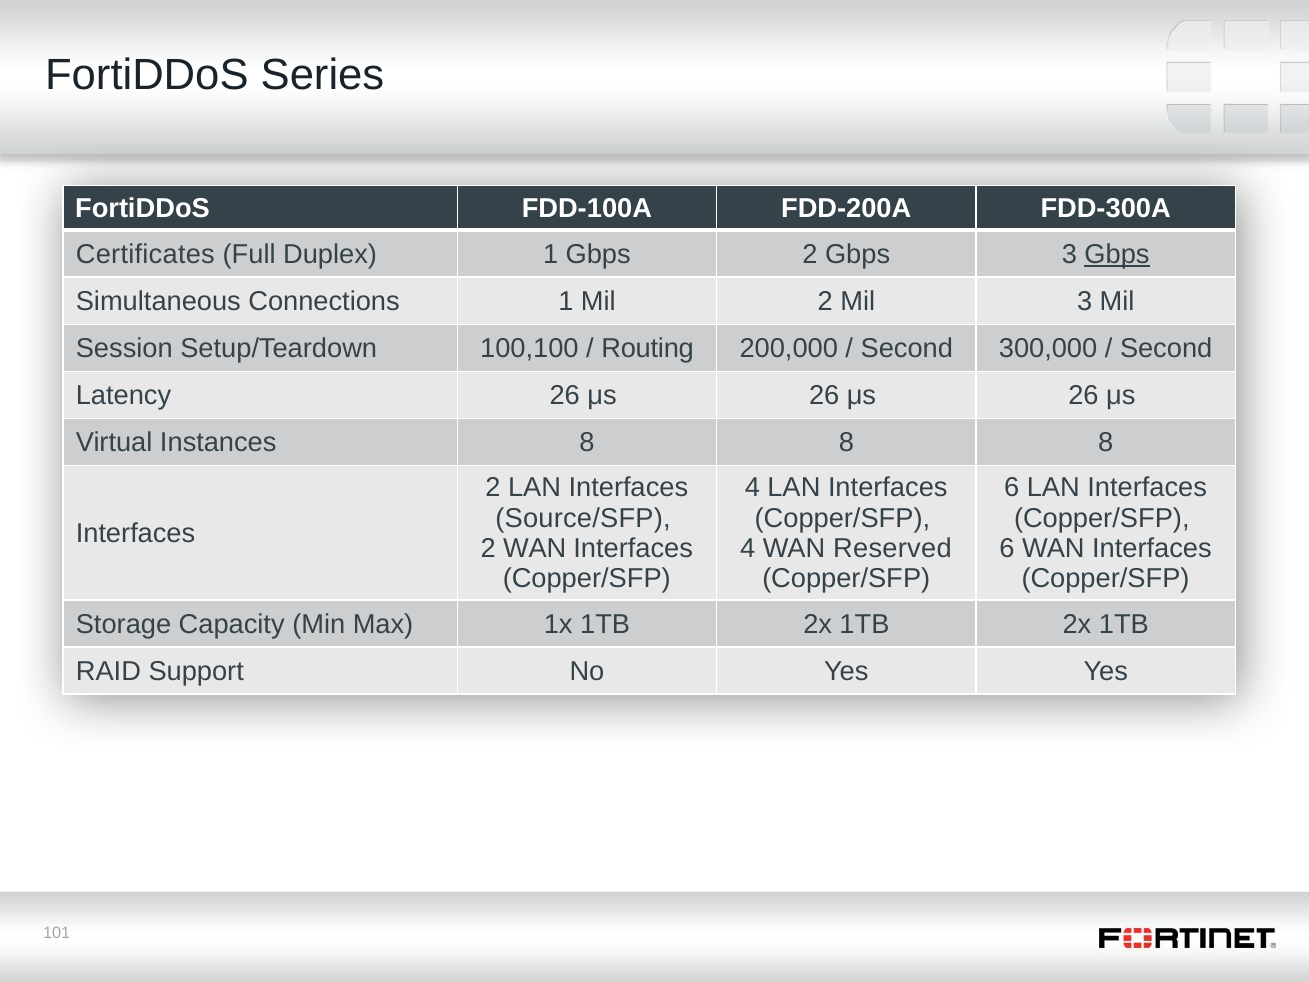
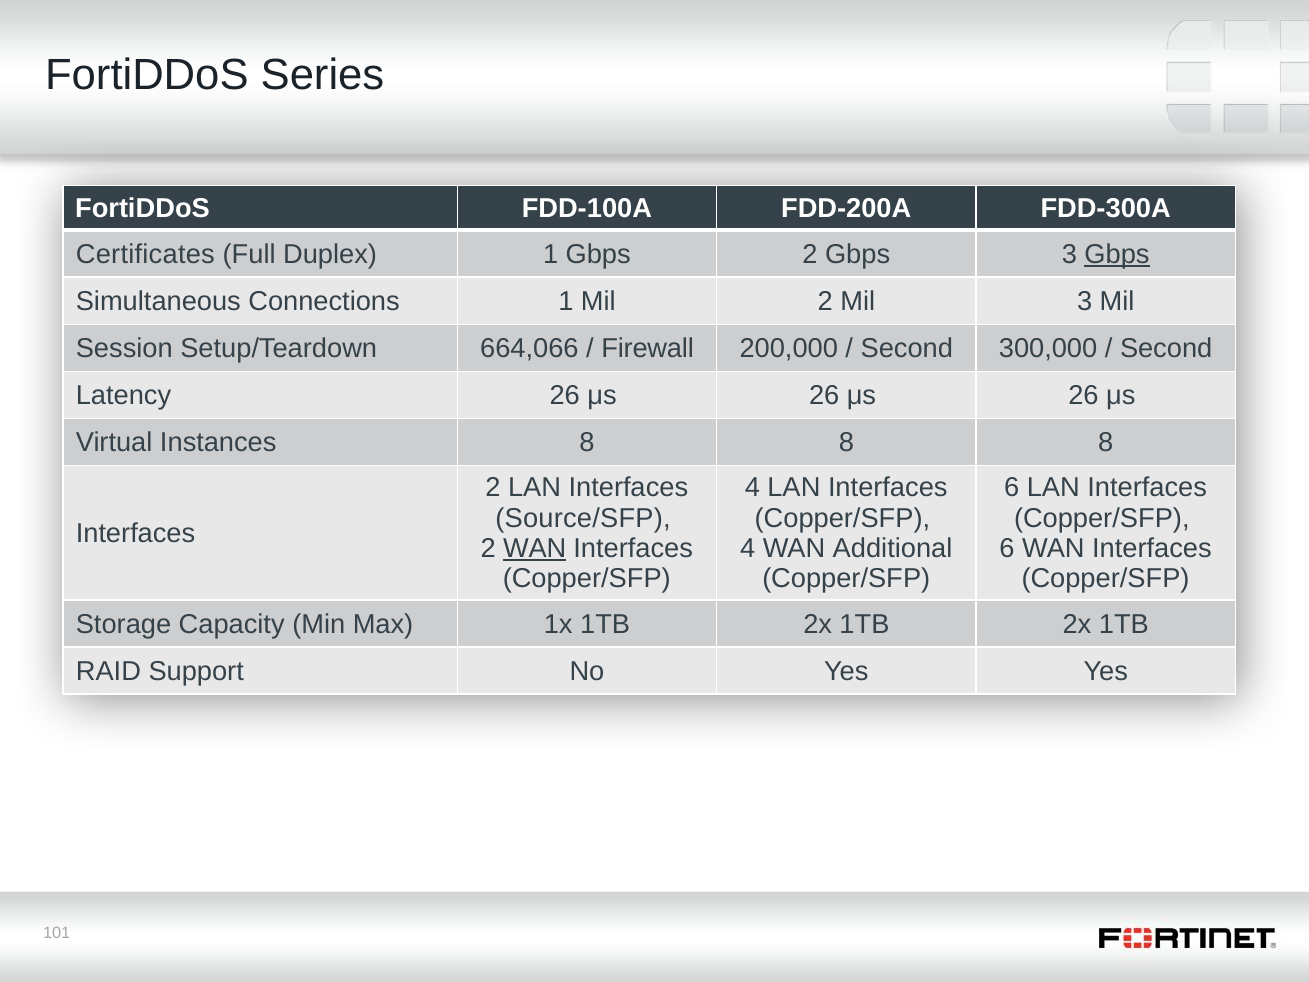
100,100: 100,100 -> 664,066 (529, 348)
Routing: Routing -> Firewall (648, 348)
WAN underline: none -> present (535, 548)
Reserved: Reserved -> Additional (893, 548)
